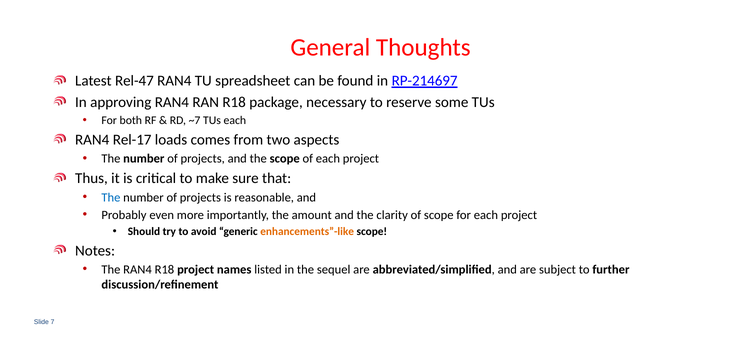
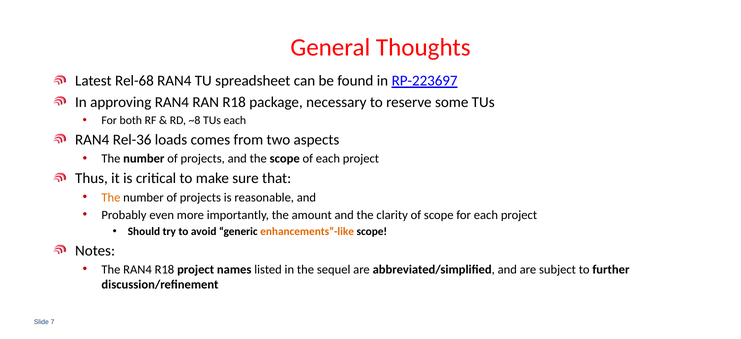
Rel-47: Rel-47 -> Rel-68 (134, 81)
RP-214697: RP-214697 -> RP-223697 (425, 81)
~7: ~7 -> ~8 (195, 120)
Rel-17: Rel-17 -> Rel-36 (132, 140)
The colour: blue -> orange (111, 197)
